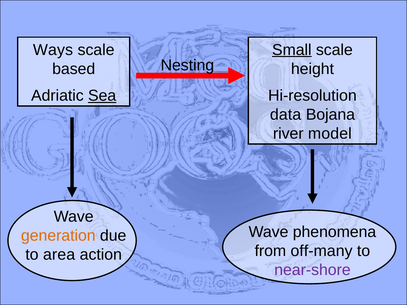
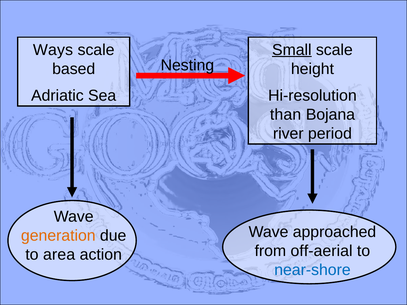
Sea underline: present -> none (102, 96)
data: data -> than (286, 115)
model: model -> period (330, 134)
phenomena: phenomena -> approached (334, 232)
off-many: off-many -> off-aerial (322, 251)
near-shore colour: purple -> blue (312, 270)
